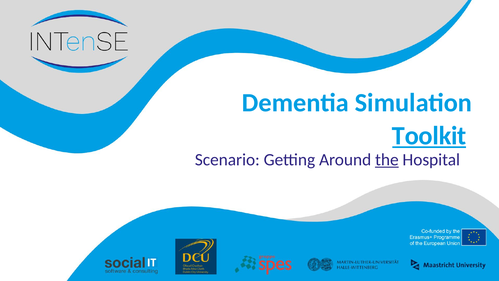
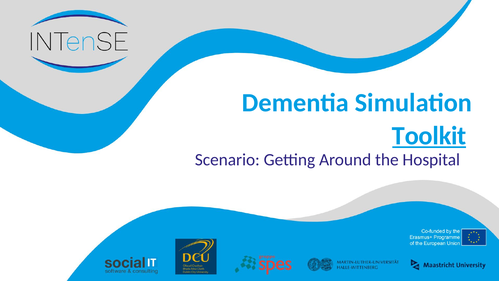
the underline: present -> none (387, 160)
